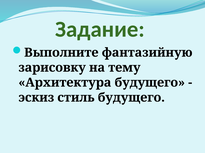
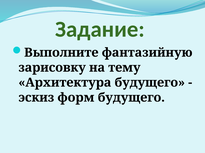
стиль: стиль -> форм (76, 98)
